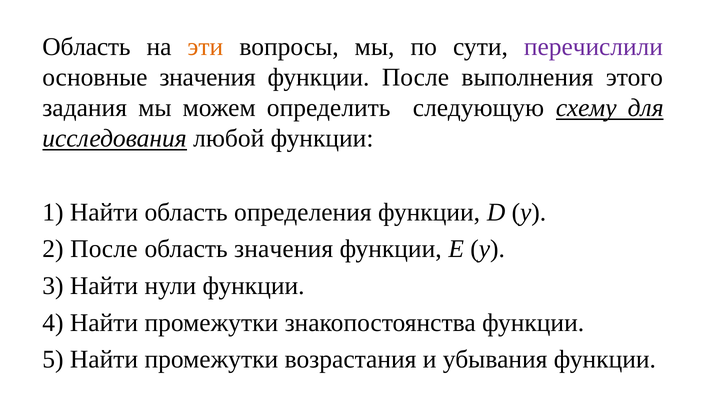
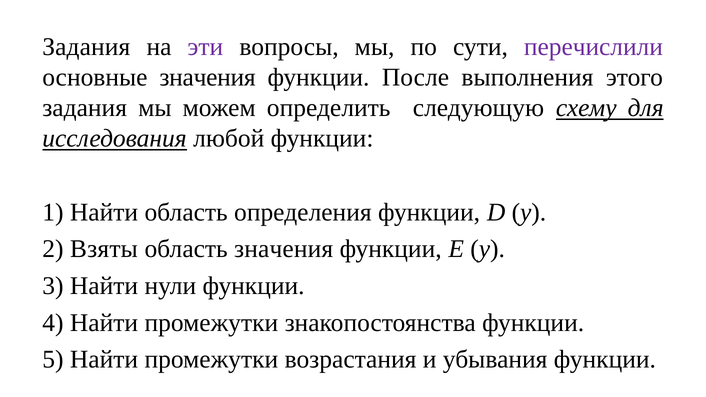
Область: Область -> Задания (86, 47)
эти colour: orange -> purple (205, 47)
2 После: После -> Взяты (104, 249)
